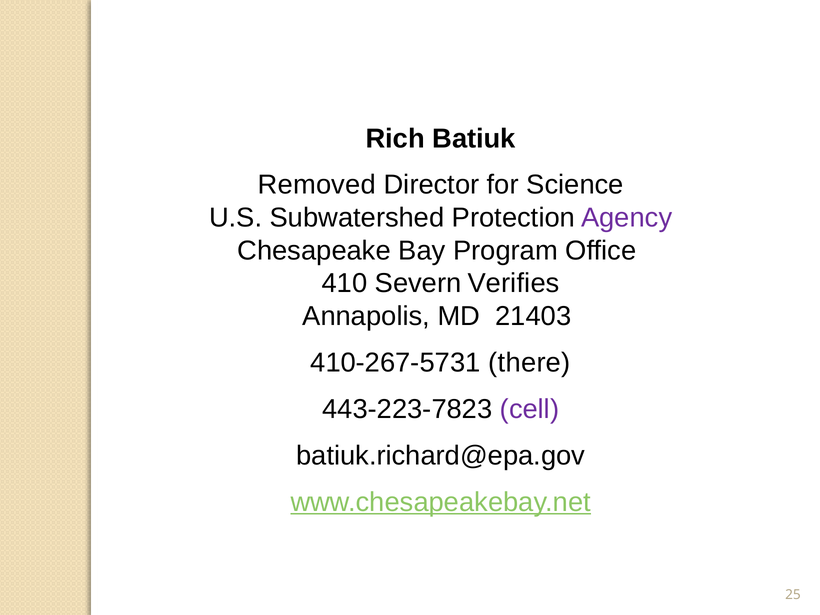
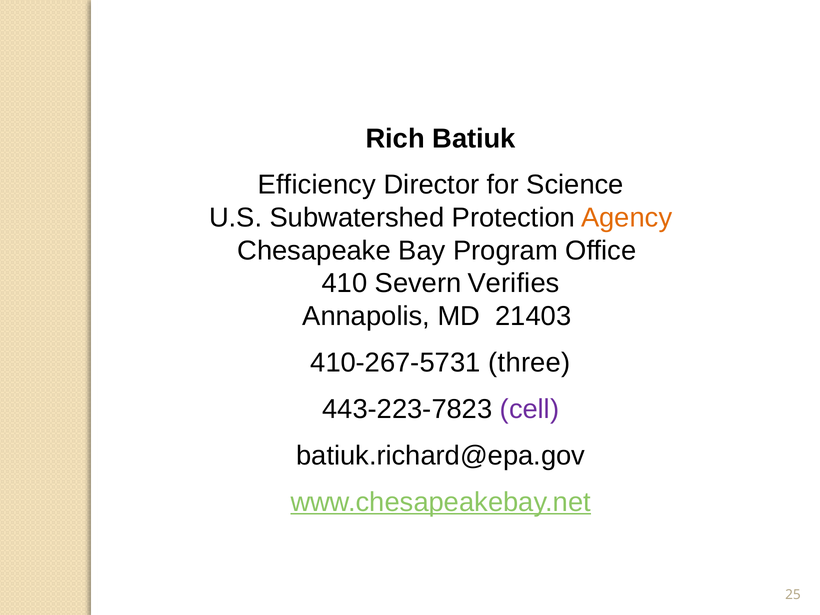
Removed: Removed -> Efficiency (317, 185)
Agency colour: purple -> orange (627, 218)
there: there -> three (529, 363)
